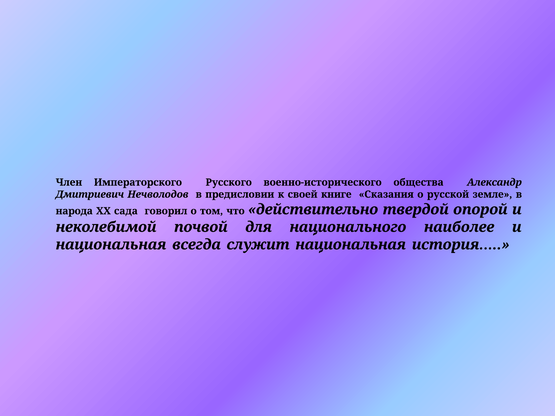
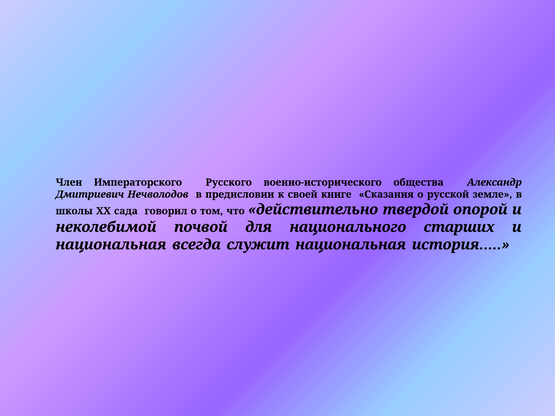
народа: народа -> школы (74, 211)
наиболее: наиболее -> старших (459, 227)
